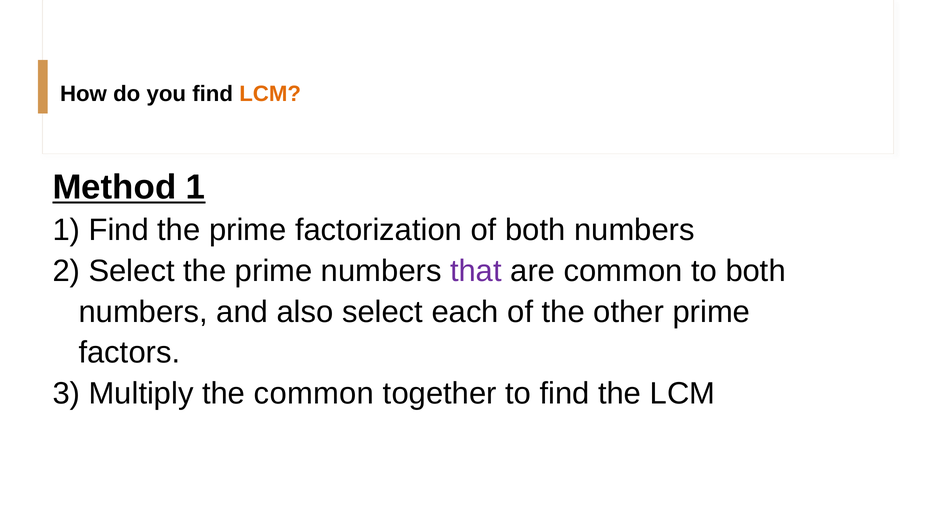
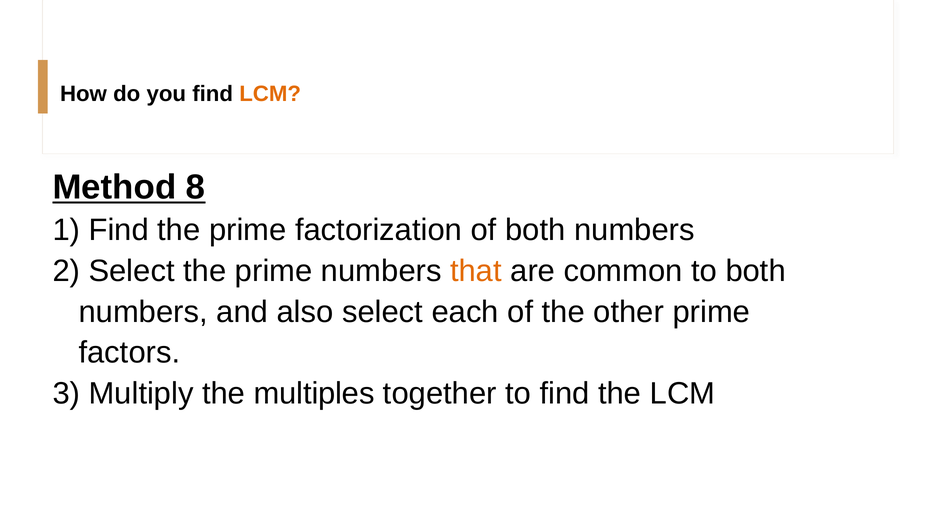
Method 1: 1 -> 8 (196, 187)
that colour: purple -> orange (476, 271)
the common: common -> multiples (314, 394)
